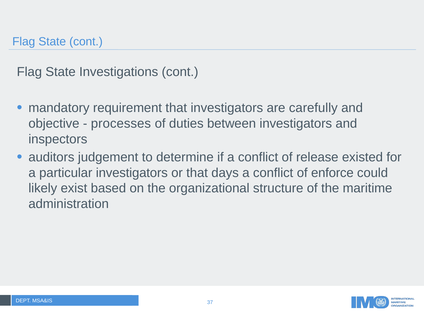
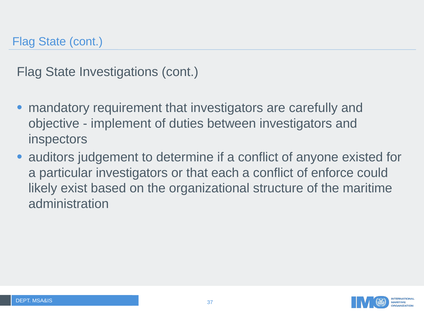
processes: processes -> implement (121, 124)
release: release -> anyone (317, 157)
days: days -> each (225, 173)
